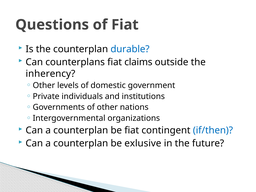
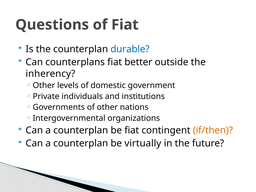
claims: claims -> better (138, 62)
if/then colour: blue -> orange (213, 130)
exlusive: exlusive -> virtually (143, 143)
